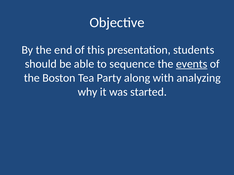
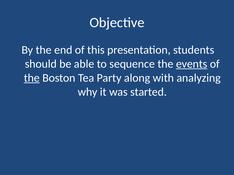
the underline: none -> present (32, 78)
